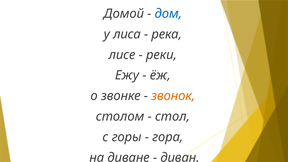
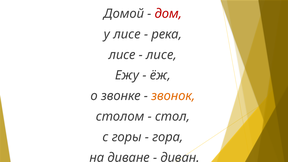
дом colour: blue -> red (168, 14)
у лиса: лиса -> лисе (127, 34)
реки: реки -> лисе (162, 55)
